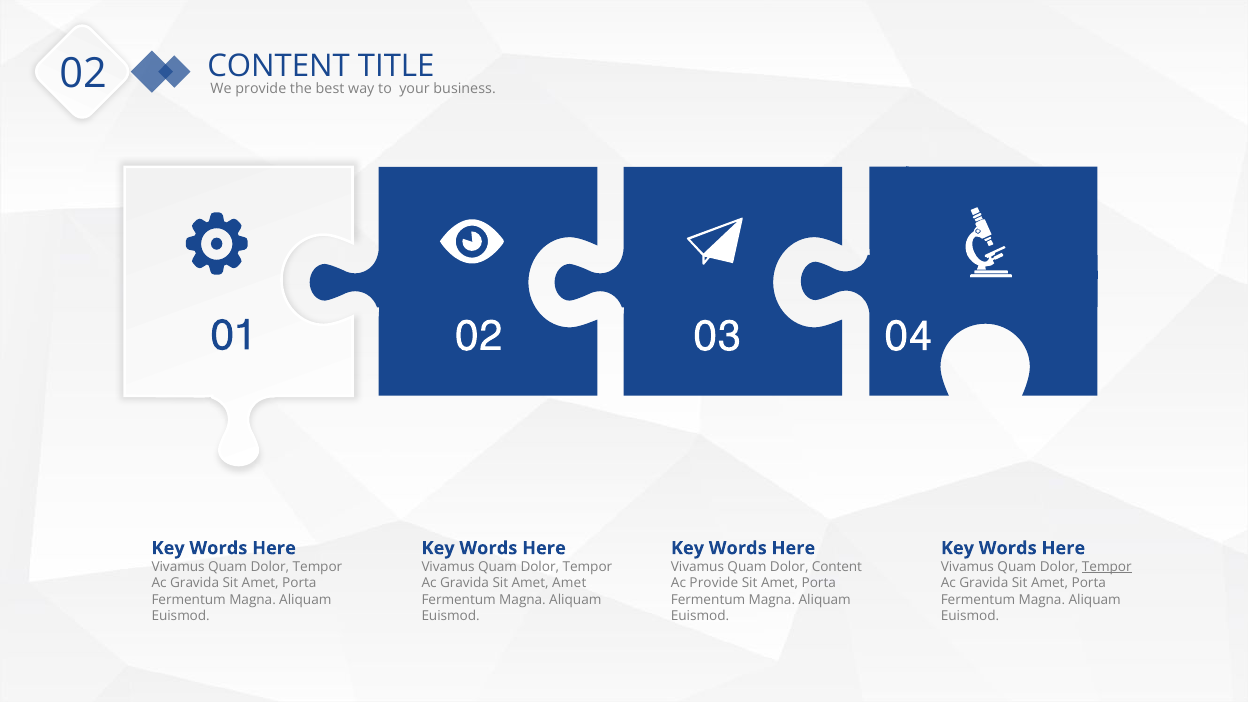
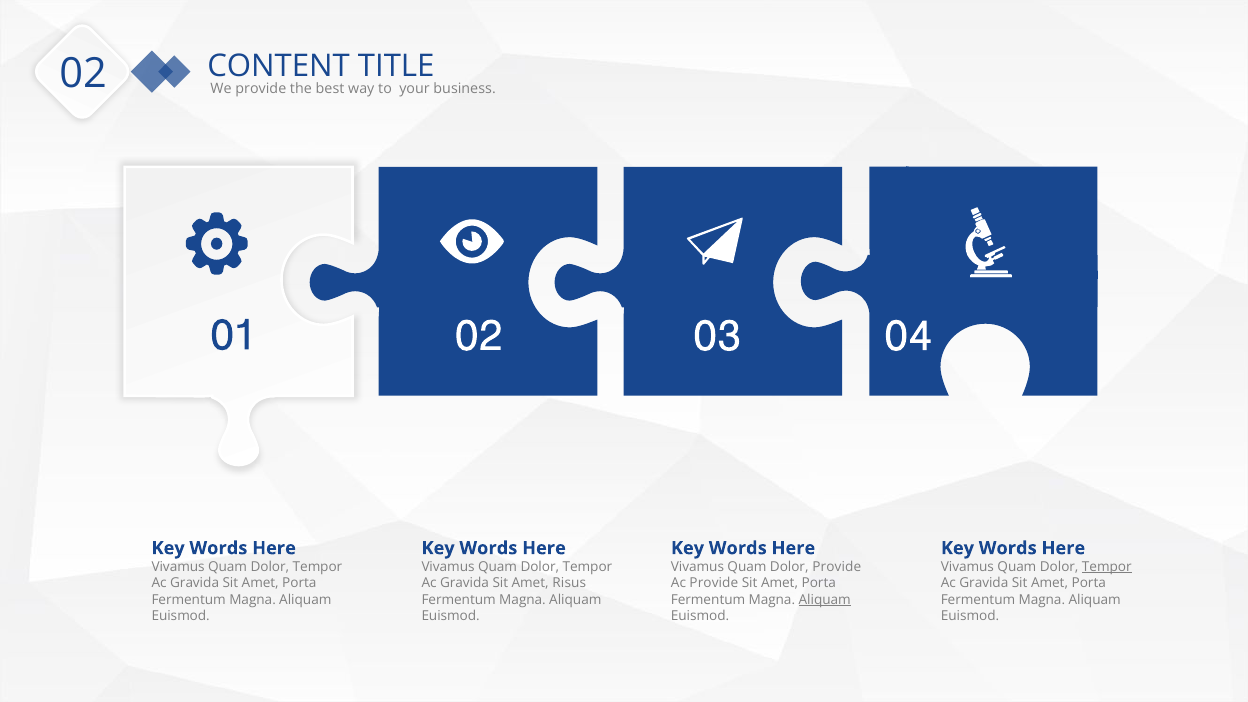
Dolor Content: Content -> Provide (837, 567)
Amet Amet: Amet -> Risus (569, 583)
Aliquam underline: none -> present (825, 600)
